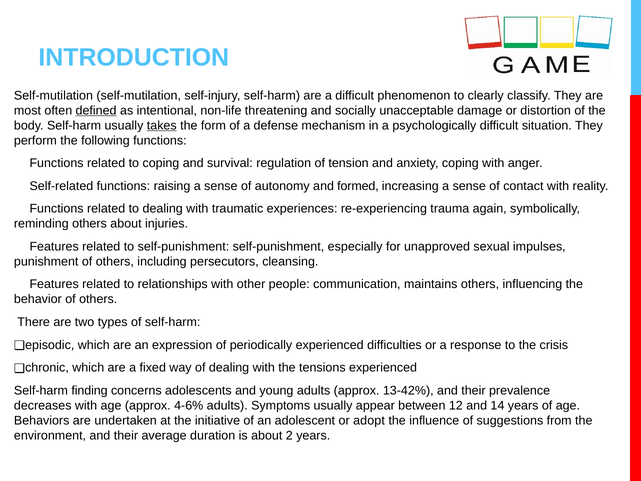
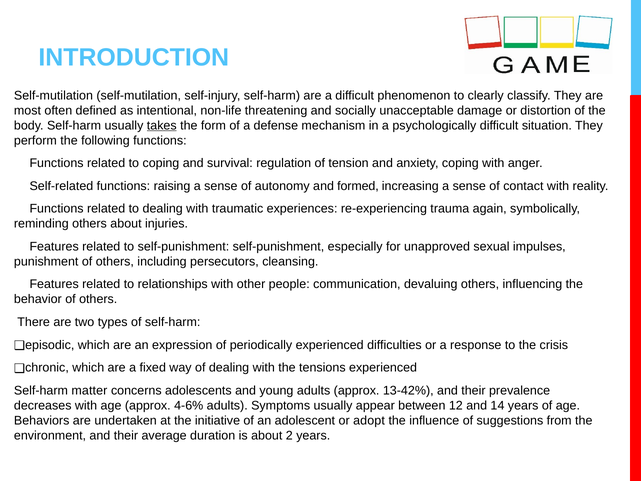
defined underline: present -> none (96, 110)
maintains: maintains -> devaluing (431, 284)
finding: finding -> matter (89, 390)
